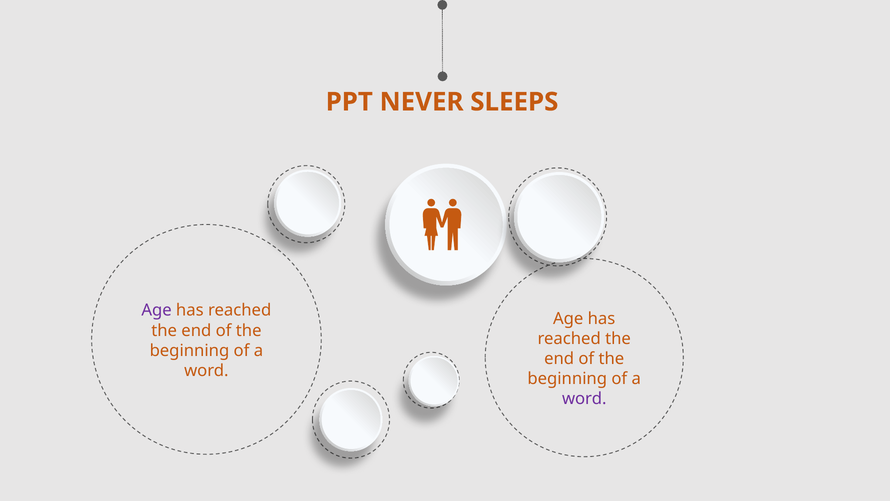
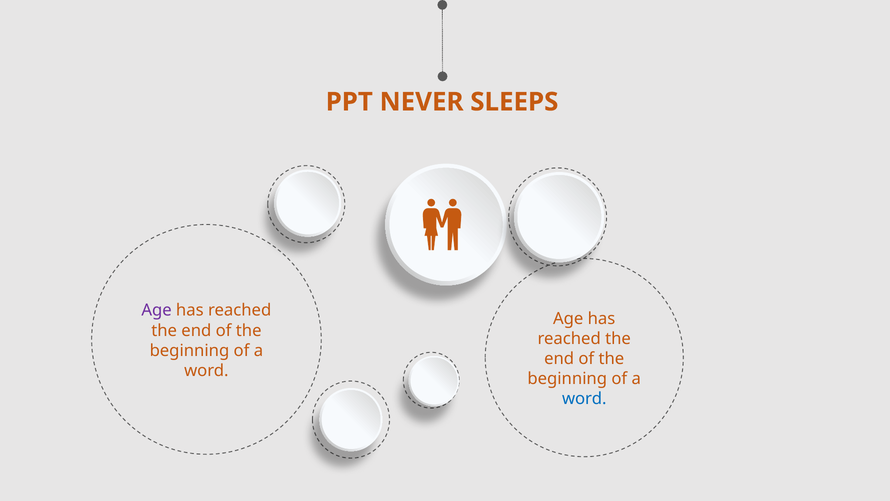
word colour: purple -> blue (584, 399)
